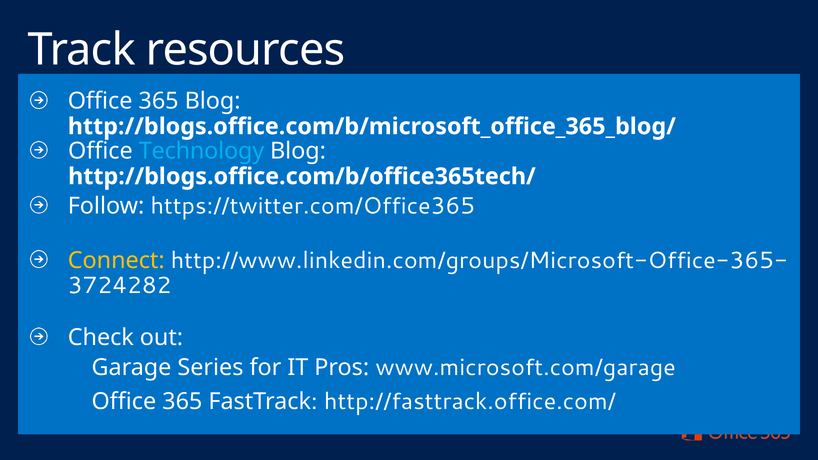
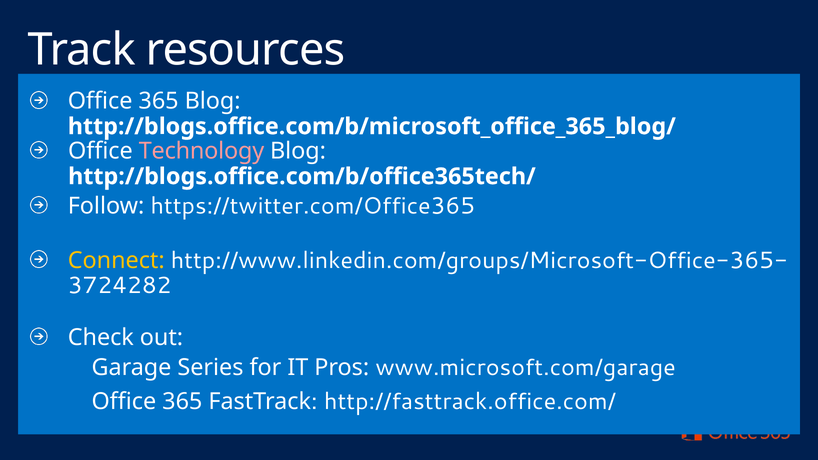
Technology colour: light blue -> pink (201, 151)
